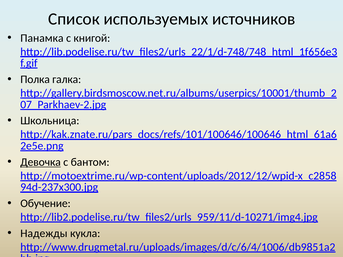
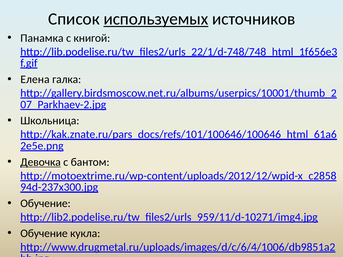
используемых underline: none -> present (156, 19)
Полка: Полка -> Елена (35, 79)
Надежды: Надежды -> Обучение (44, 234)
